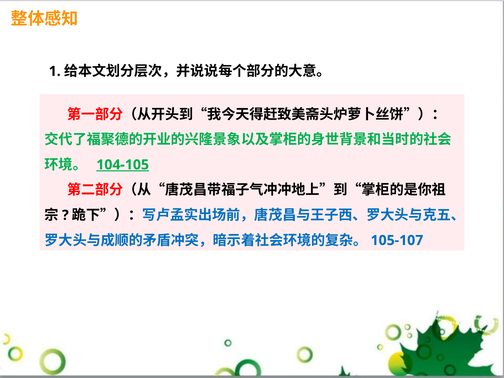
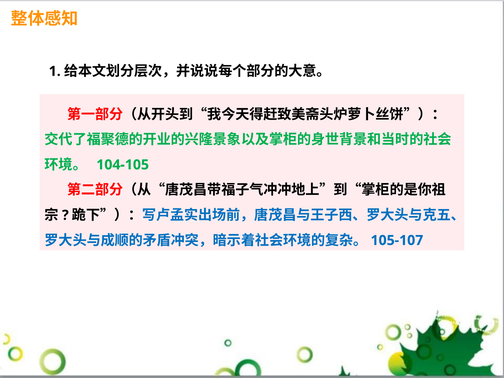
104-105 underline: present -> none (123, 165)
